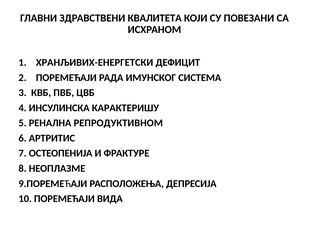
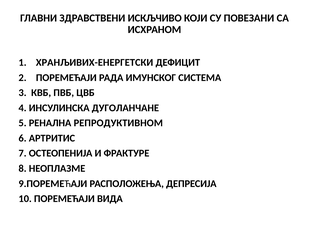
КВАЛИТЕТА: КВАЛИТЕТА -> ИСКЉЧИВО (155, 18)
КАРАКТЕРИШУ: КАРАКТЕРИШУ -> ДУГОЛАНЧАНЕ (125, 108)
